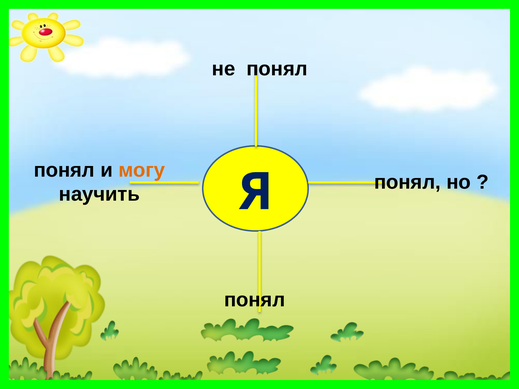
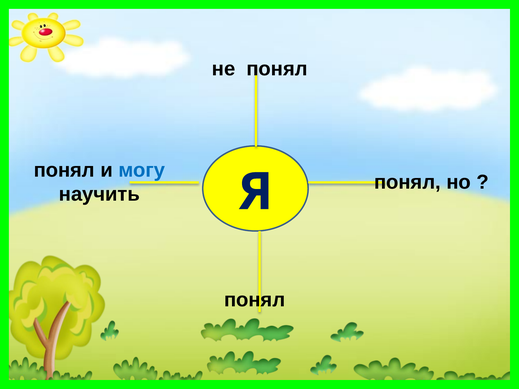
могу colour: orange -> blue (142, 170)
